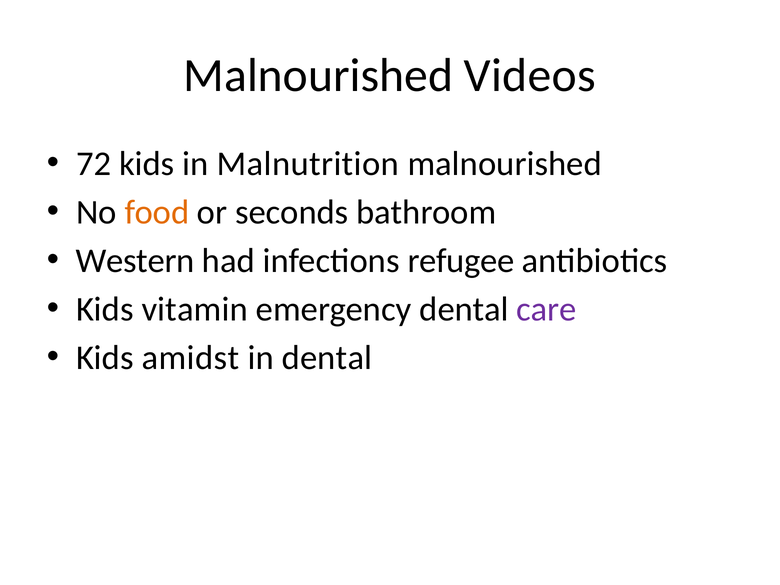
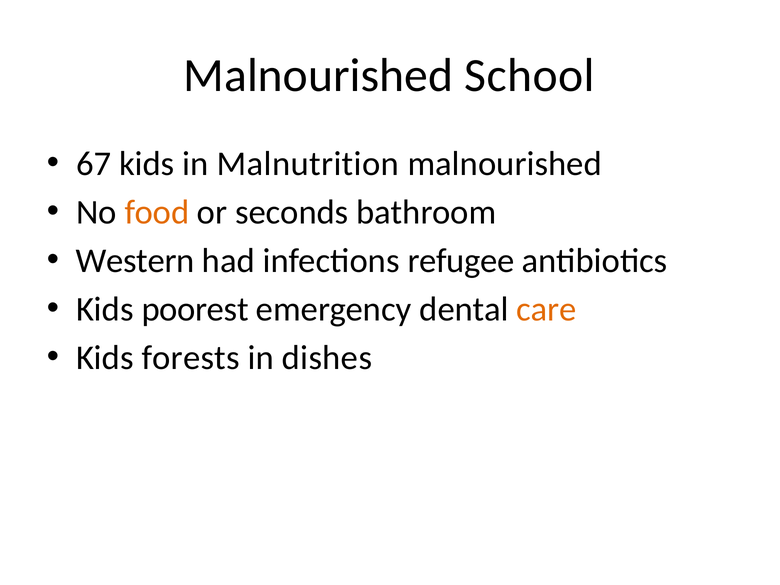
Videos: Videos -> School (530, 76)
72: 72 -> 67 (94, 164)
vitamin: vitamin -> poorest (195, 309)
care colour: purple -> orange (546, 309)
amidst: amidst -> forests (191, 358)
in dental: dental -> dishes (327, 358)
